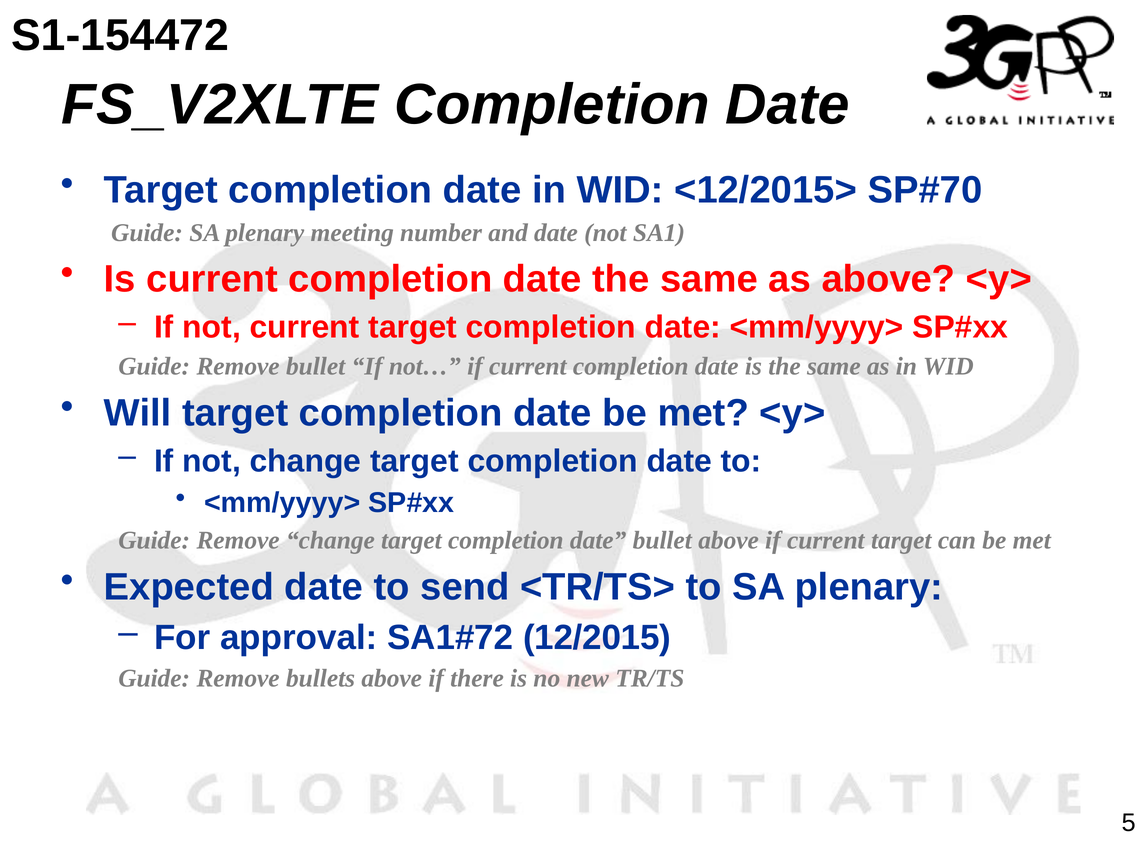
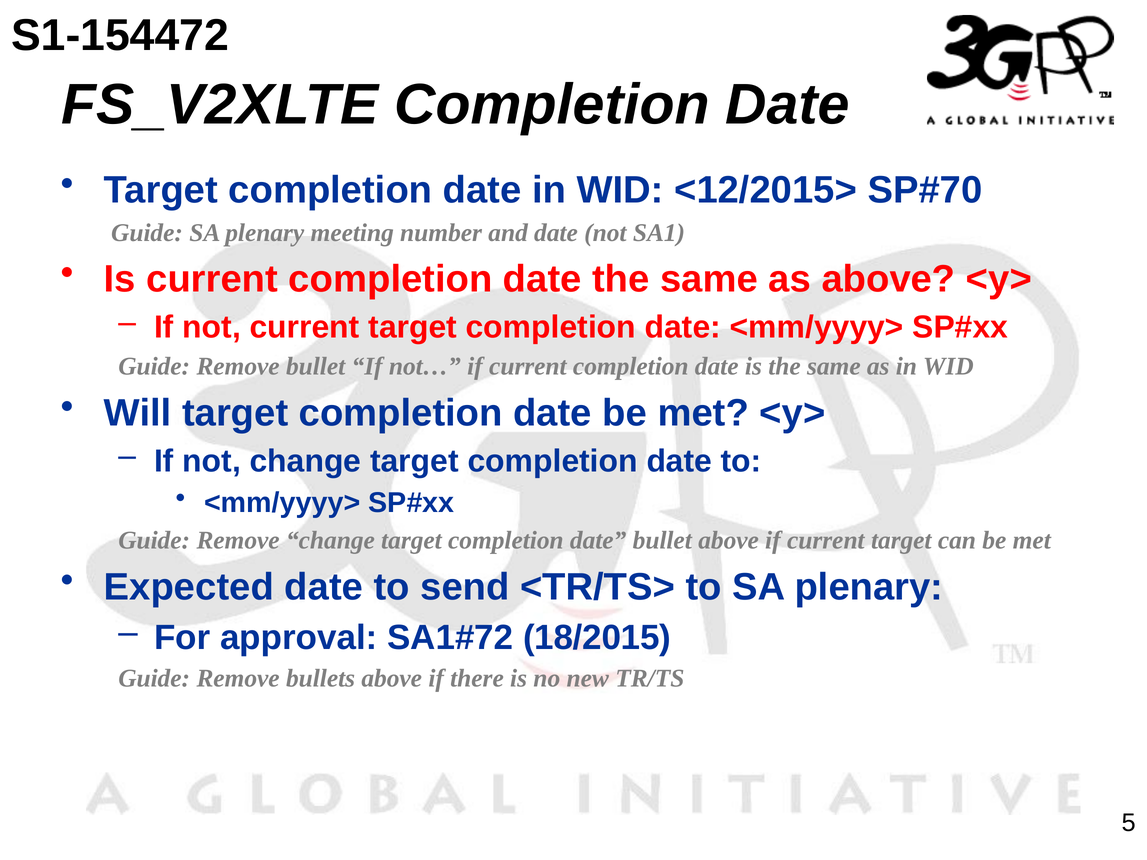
12/2015: 12/2015 -> 18/2015 (597, 638)
